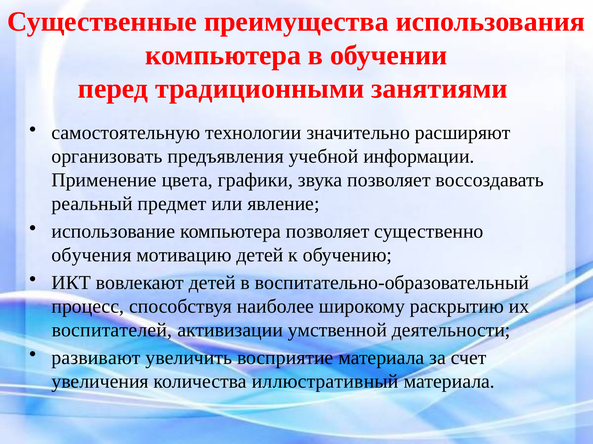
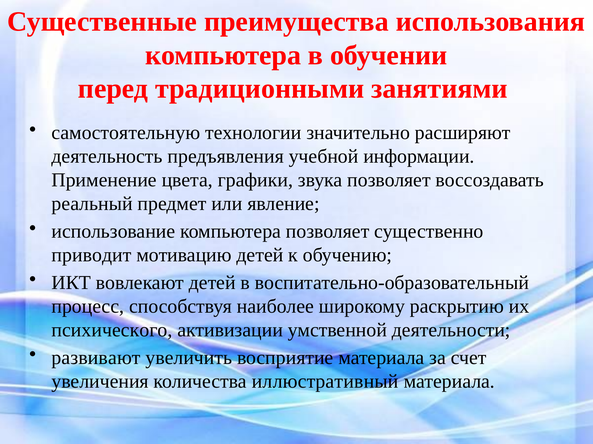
организовать: организовать -> деятельность (107, 157)
обучения: обучения -> приводит (92, 255)
воспитателей: воспитателей -> психического (112, 331)
